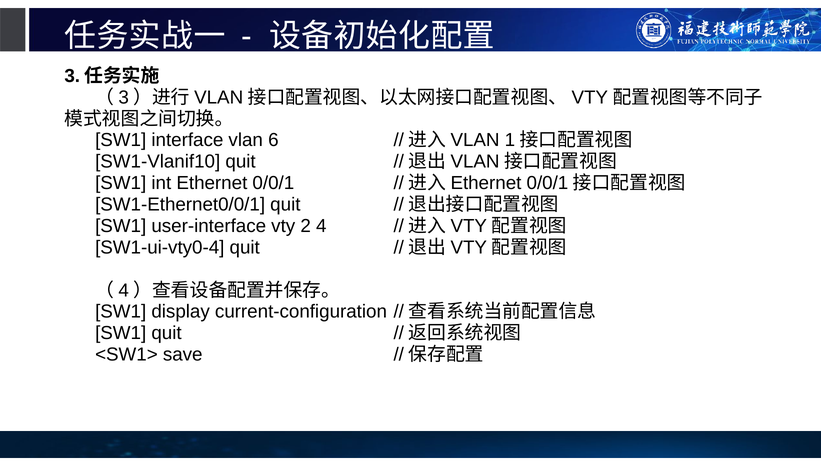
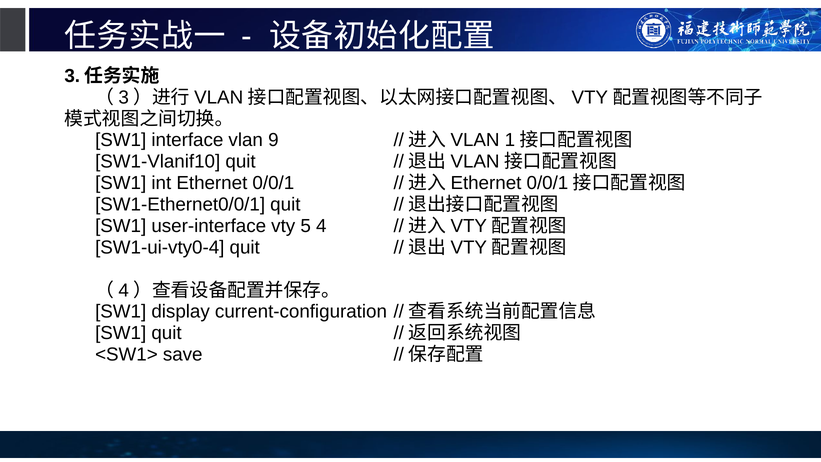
6: 6 -> 9 (273, 140)
2: 2 -> 5 (306, 226)
